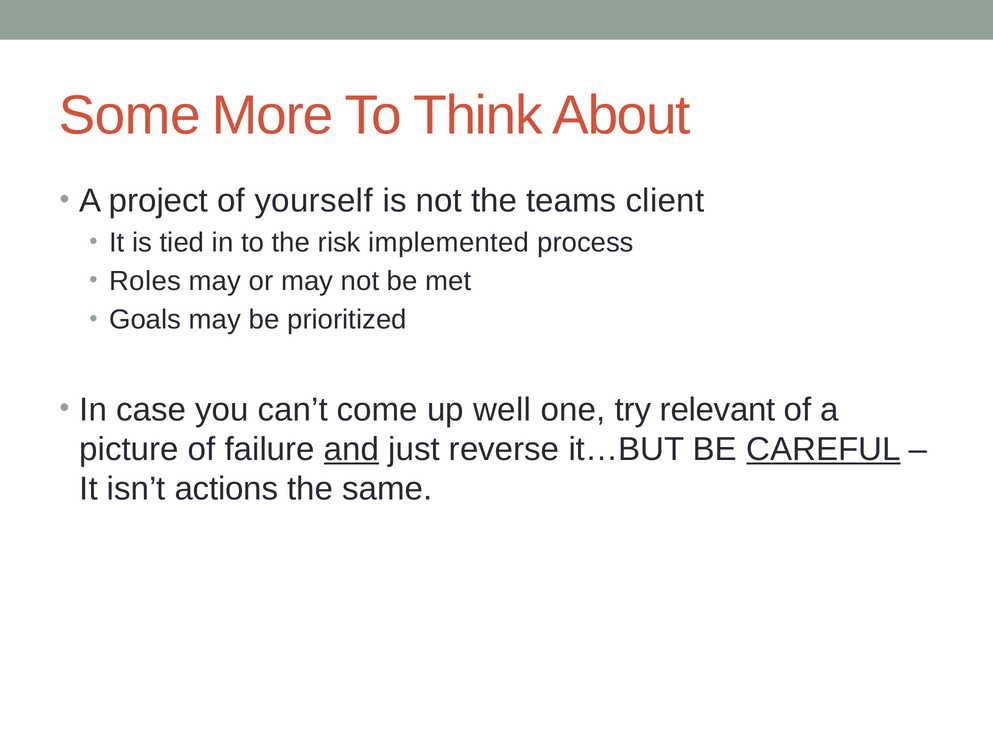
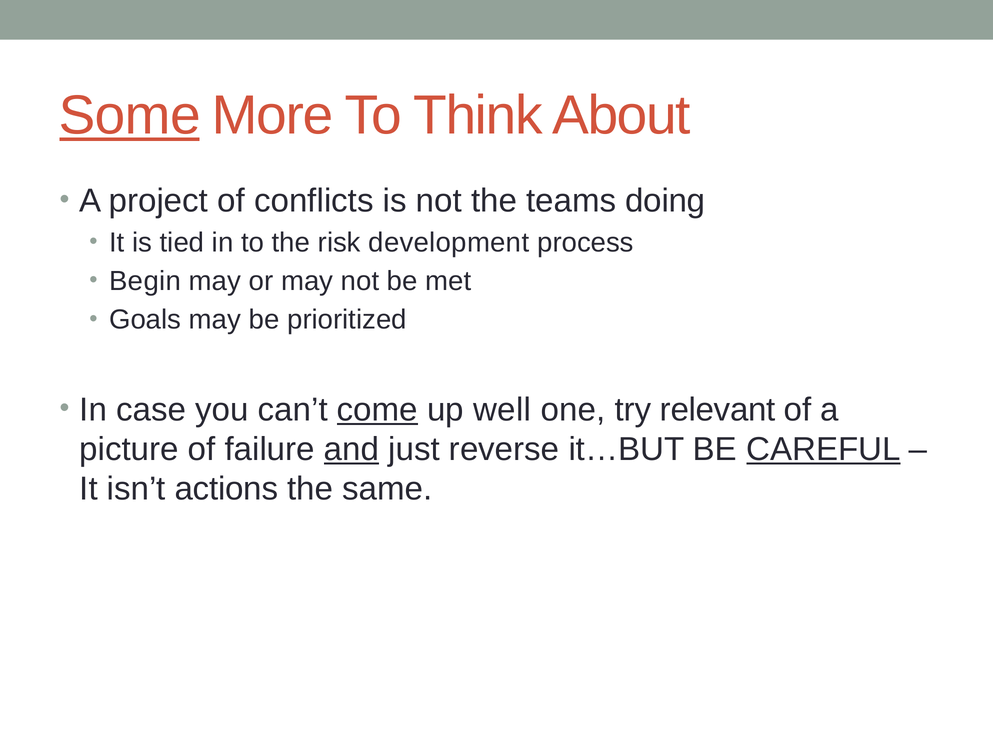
Some underline: none -> present (130, 116)
yourself: yourself -> conflicts (314, 201)
client: client -> doing (665, 201)
implemented: implemented -> development (449, 242)
Roles: Roles -> Begin (145, 281)
come underline: none -> present (377, 409)
